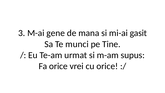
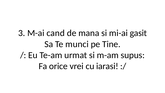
gene: gene -> cand (56, 33)
cu orice: orice -> iarasi (107, 66)
